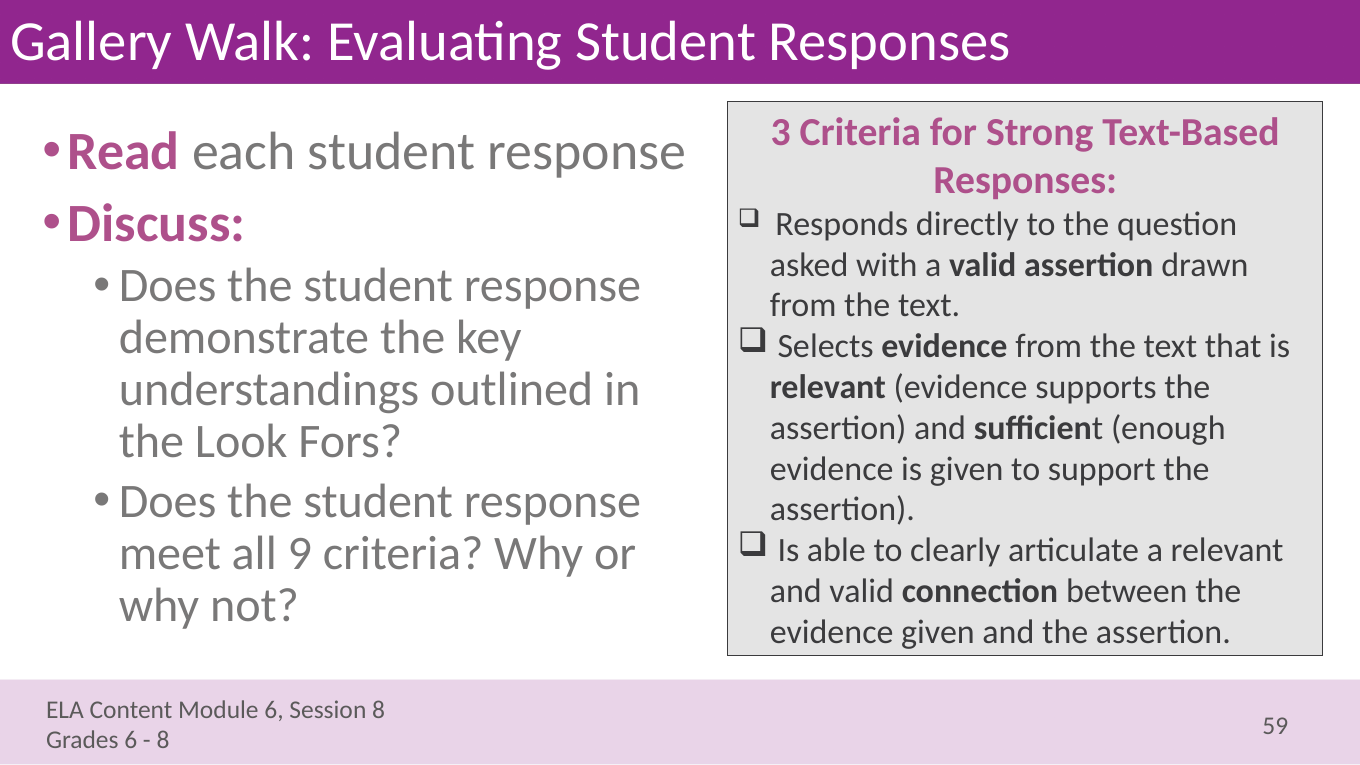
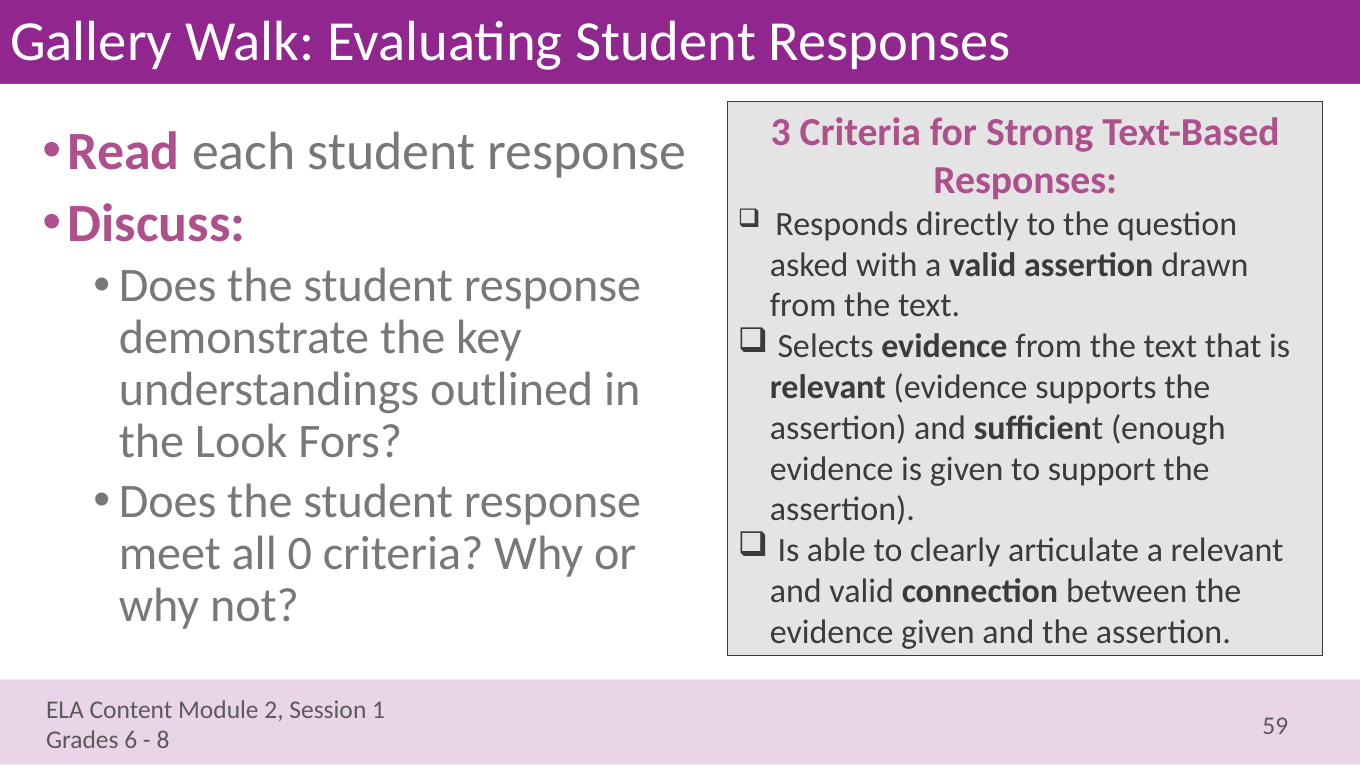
9: 9 -> 0 (300, 553)
6: 6 -> 2 (274, 710)
8: 8 -> 1 (379, 710)
